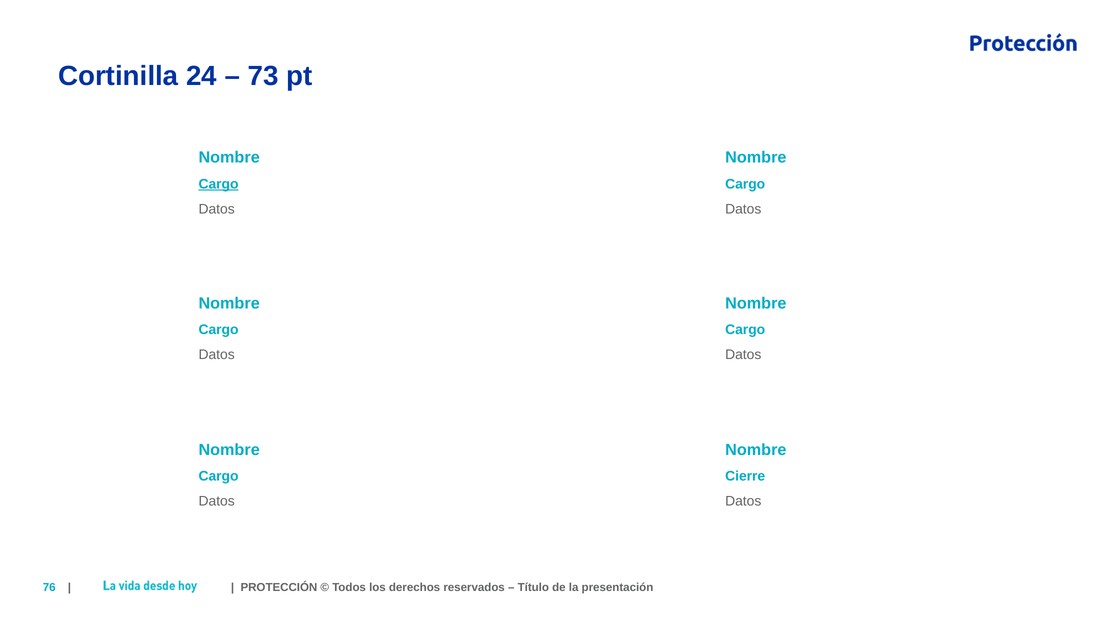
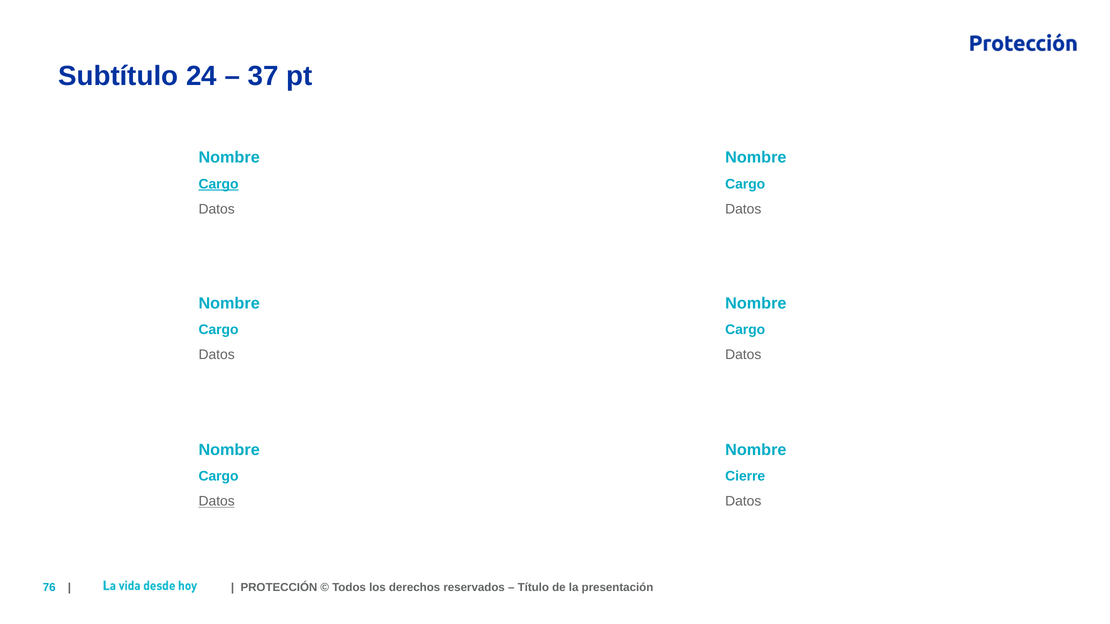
Cortinilla: Cortinilla -> Subtítulo (118, 76)
73: 73 -> 37 (263, 76)
Datos underline: none -> present (217, 502)
